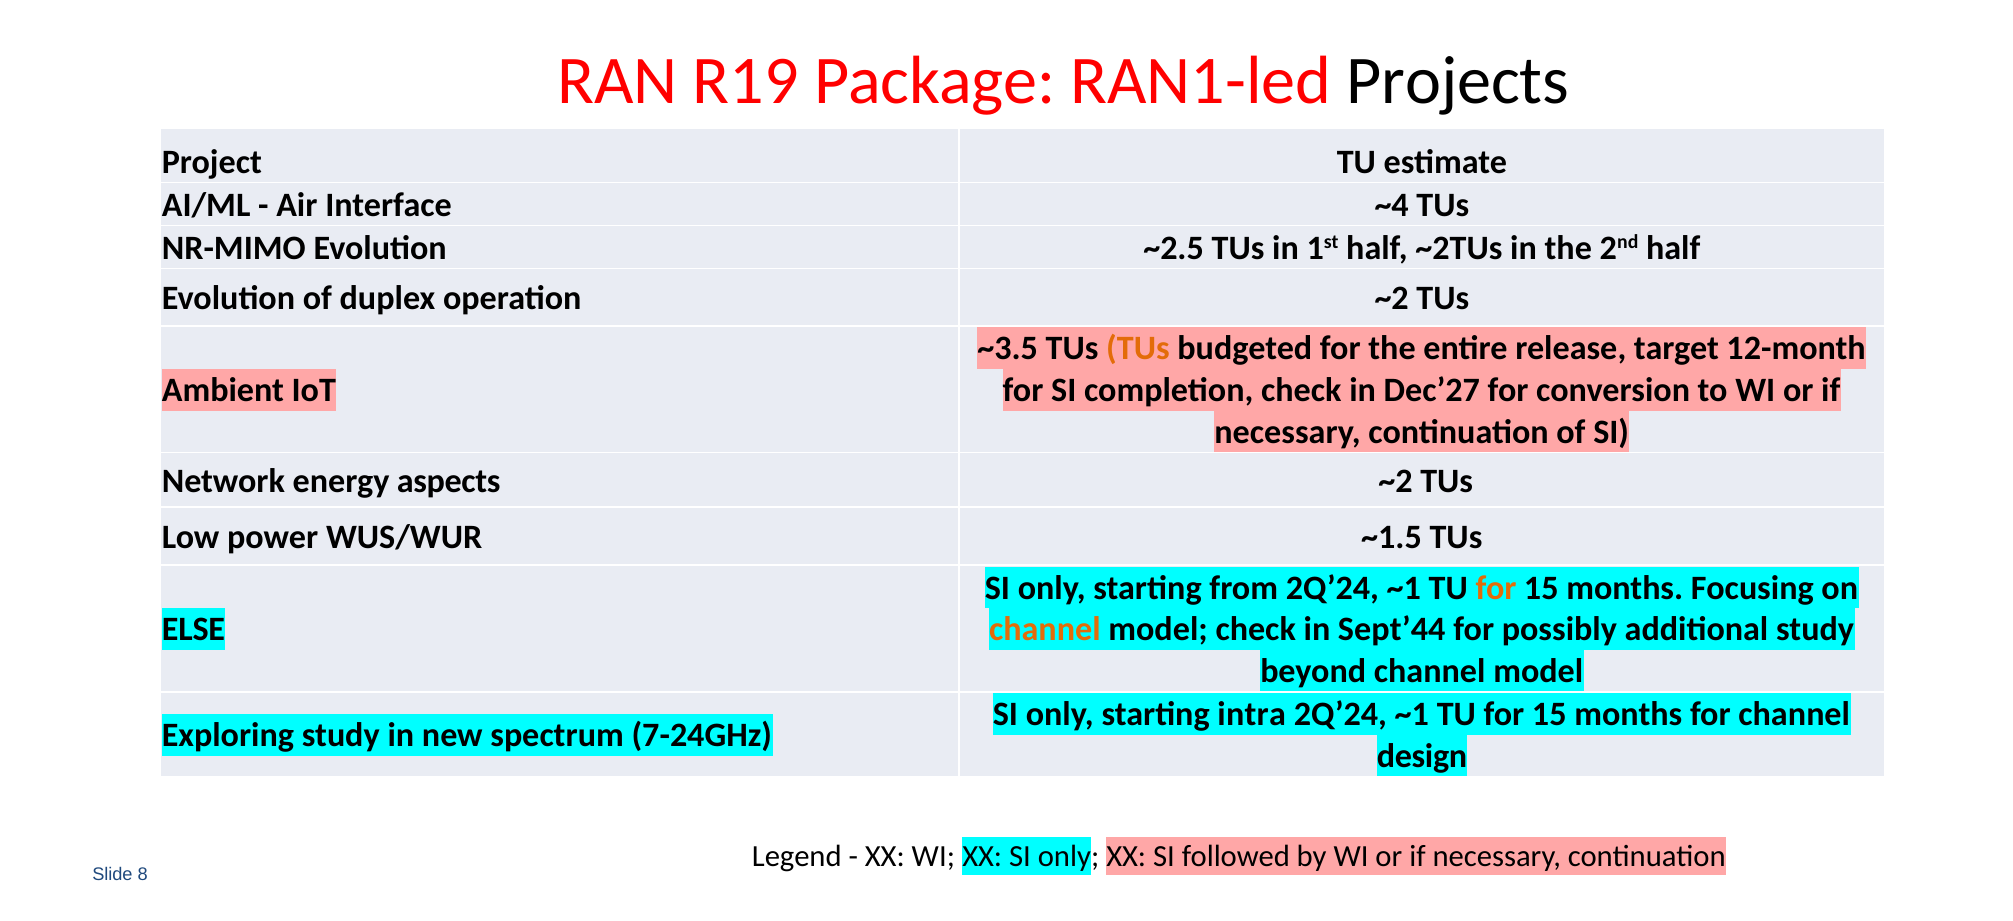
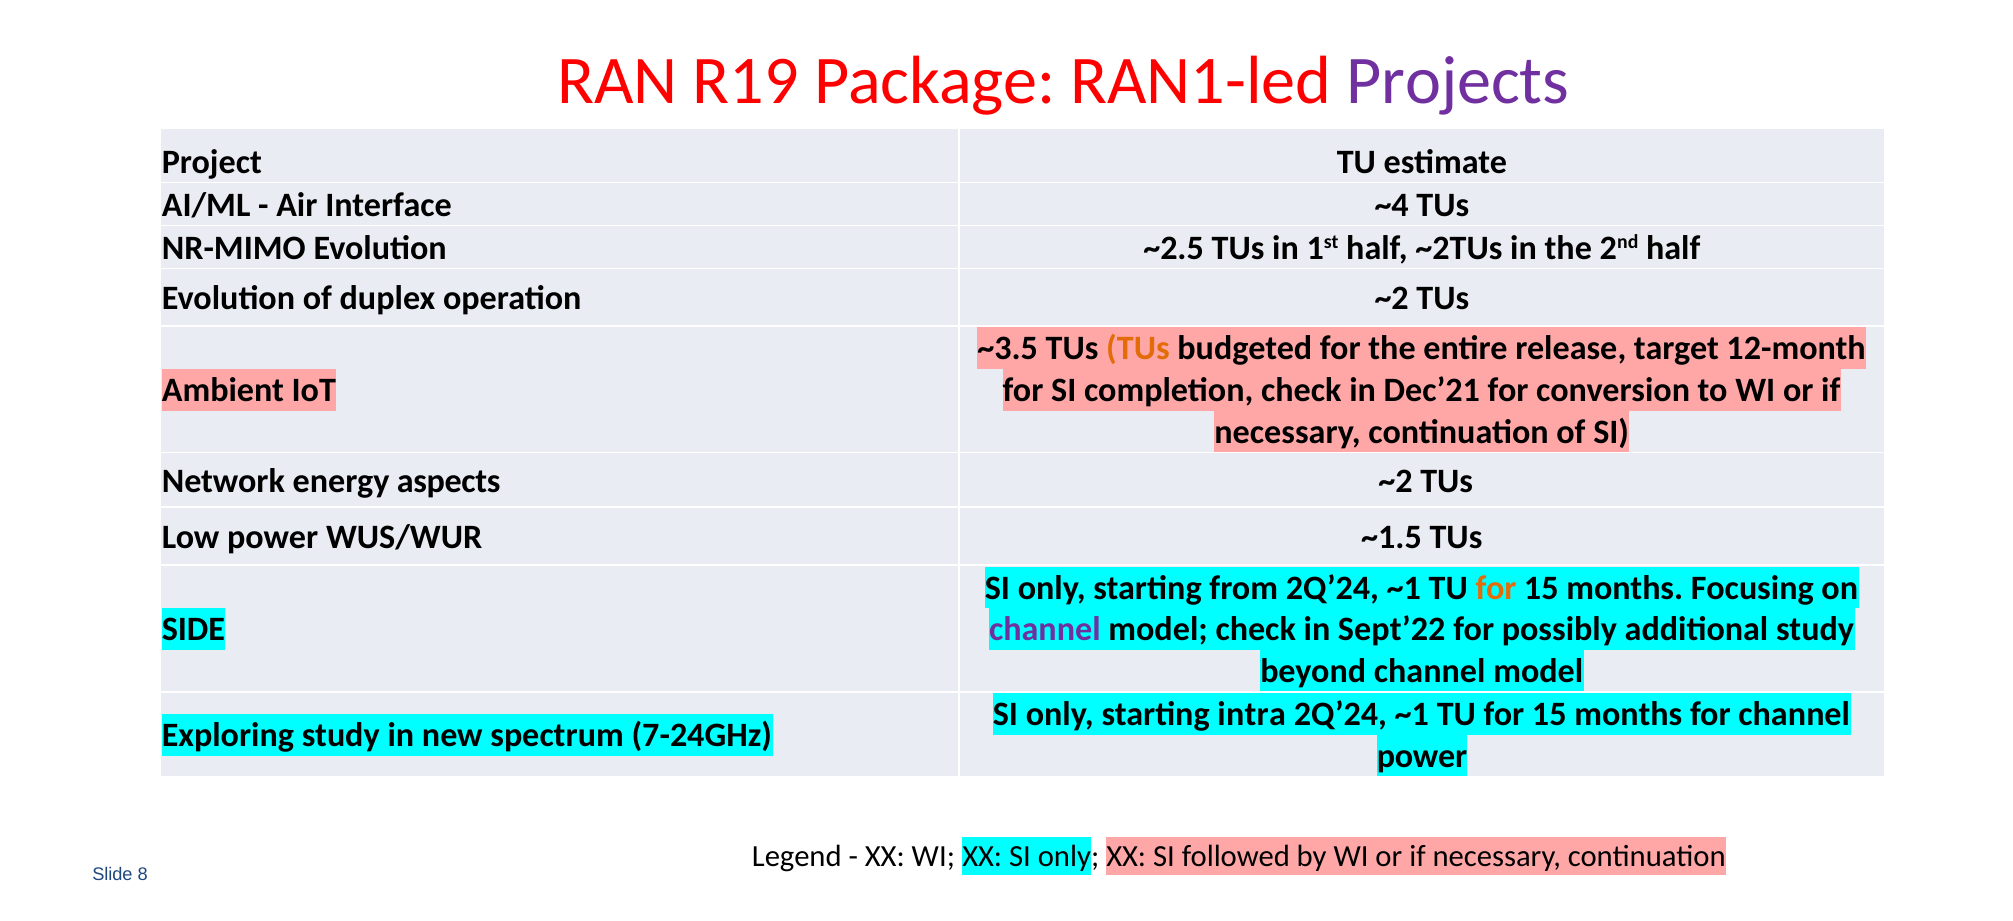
Projects colour: black -> purple (1458, 80)
Dec’27: Dec’27 -> Dec’21 (1432, 390)
ELSE: ELSE -> SIDE (193, 629)
channel colour: orange -> purple (1045, 629)
Sept’44: Sept’44 -> Sept’22 (1392, 629)
design: design -> power (1422, 756)
